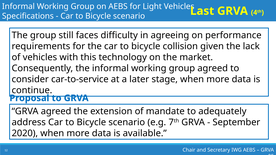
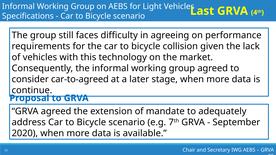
car-to-service: car-to-service -> car-to-agreed (80, 79)
